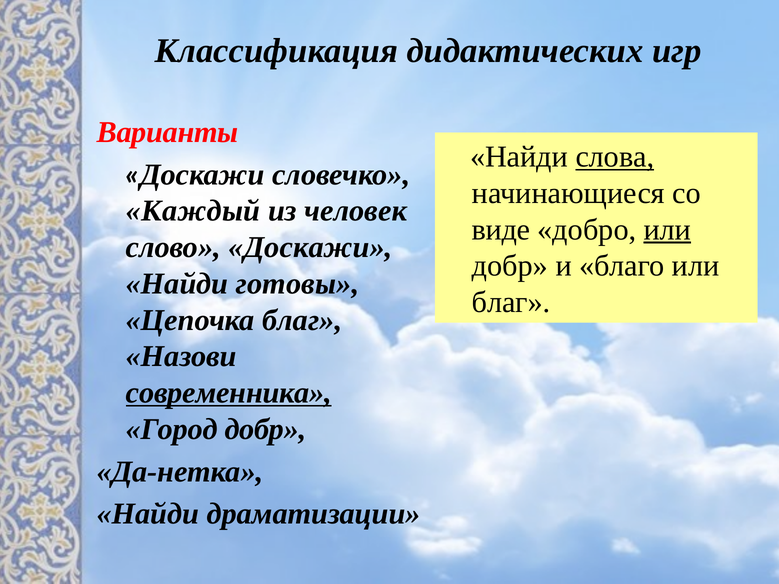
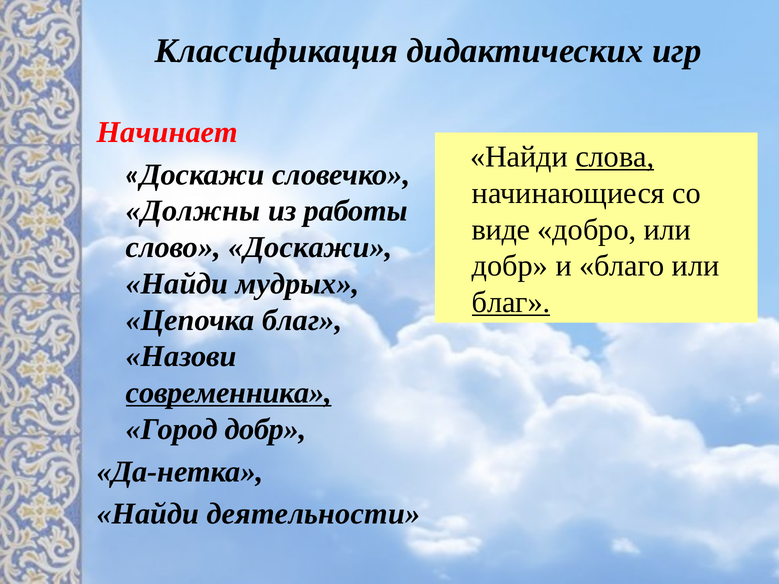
Варианты: Варианты -> Начинает (167, 132)
Каждый: Каждый -> Должны (193, 211)
человек: человек -> работы (356, 211)
или underline: present -> none (667, 230)
готовы: готовы -> мудрых (298, 284)
благ underline: none -> present (511, 302)
драматизации: драматизации -> деятельности (313, 514)
